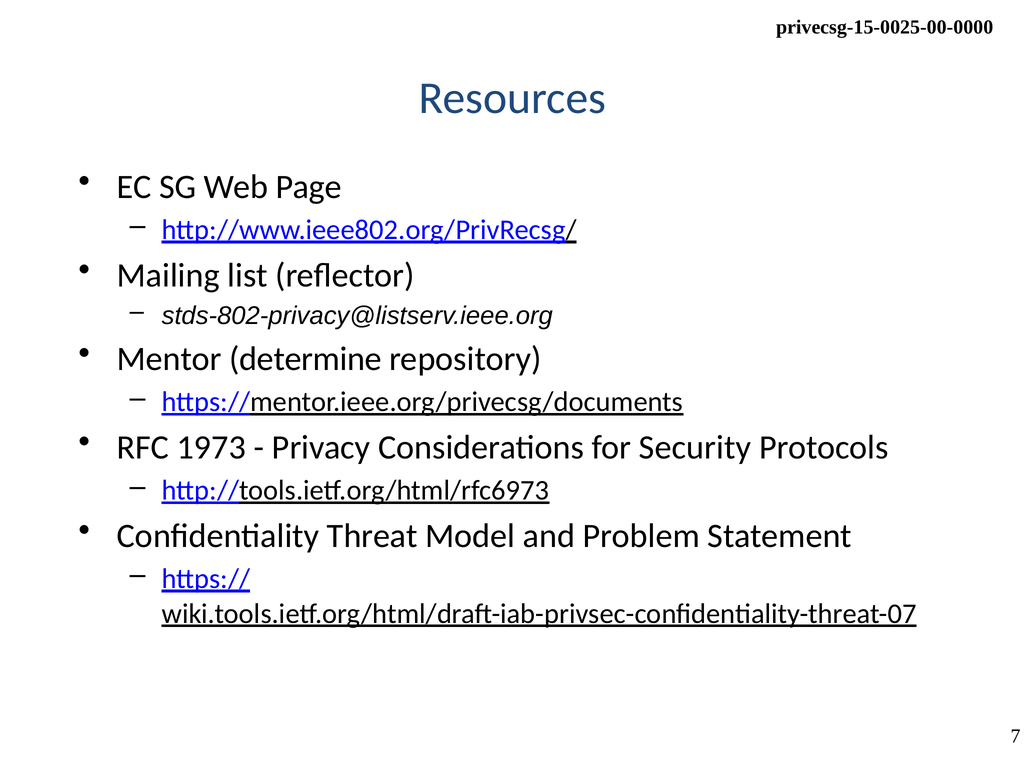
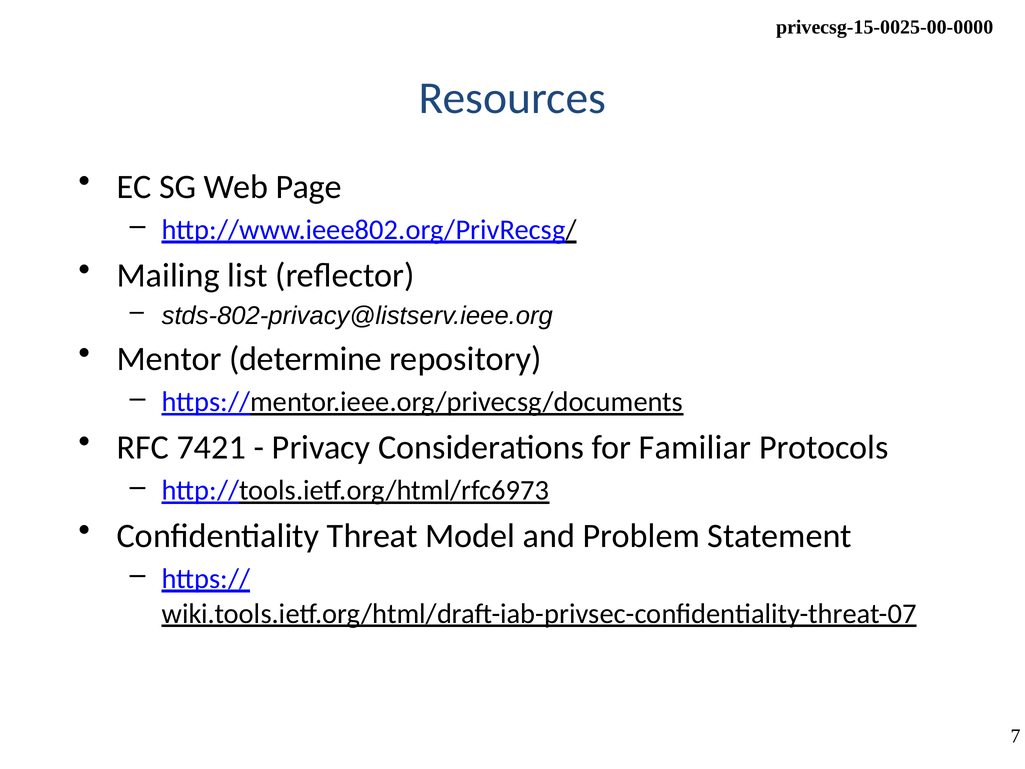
1973: 1973 -> 7421 (211, 447)
Security: Security -> Familiar (695, 447)
